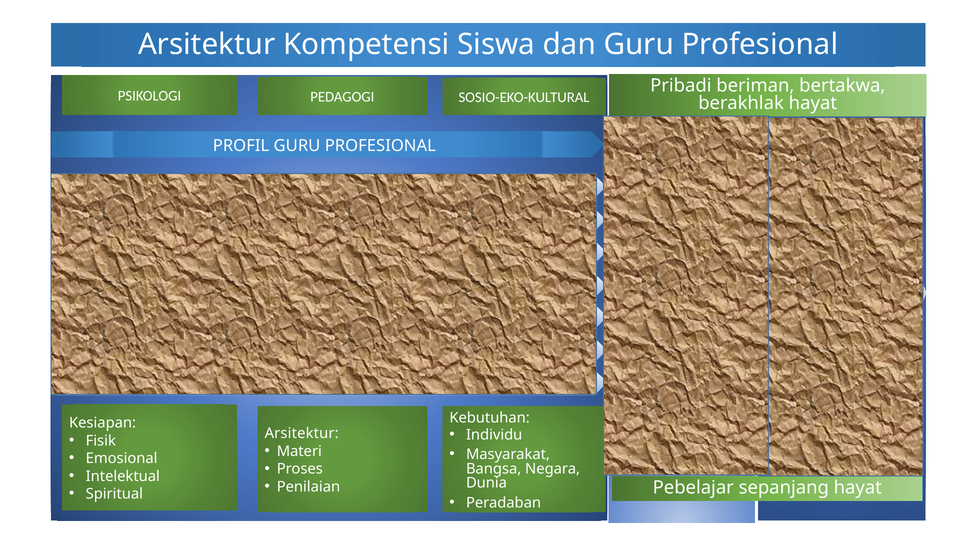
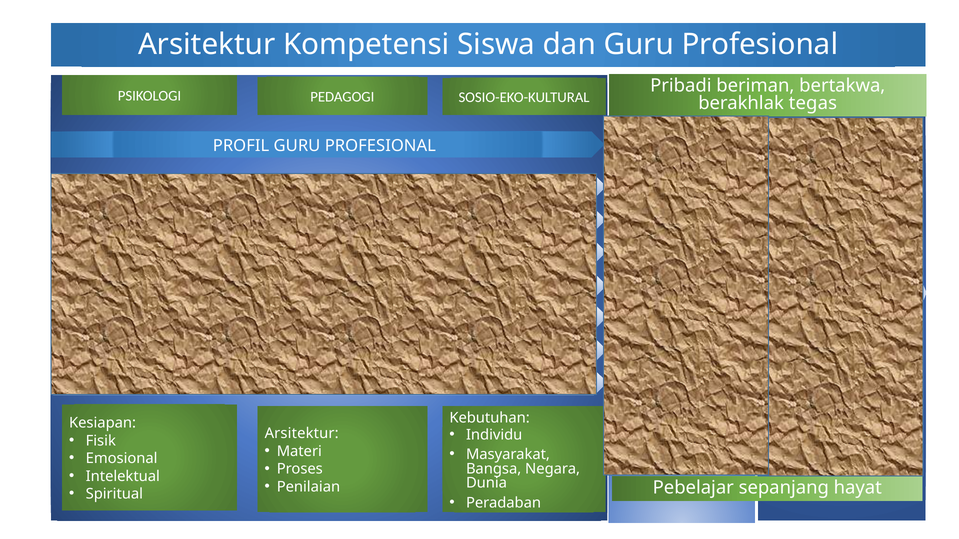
berakhlak hayat: hayat -> tegas (813, 103)
